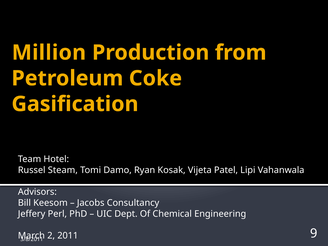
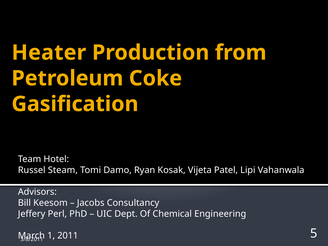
Million: Million -> Heater (49, 53)
2: 2 -> 1 (51, 236)
9: 9 -> 5 (314, 233)
